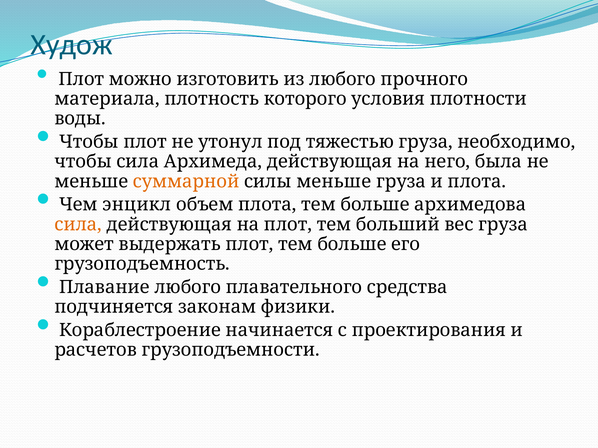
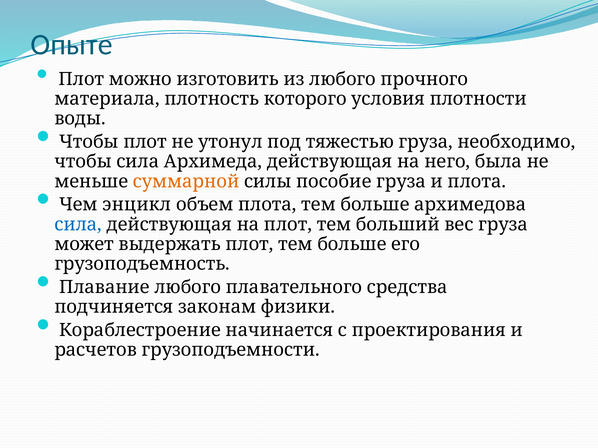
Худож: Худож -> Опыте (72, 45)
силы меньше: меньше -> пособие (334, 182)
сила colour: orange -> blue (78, 225)
